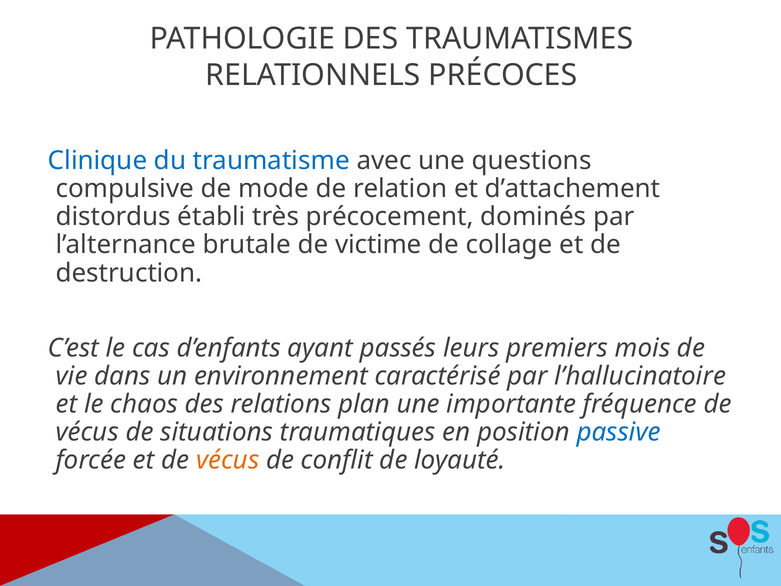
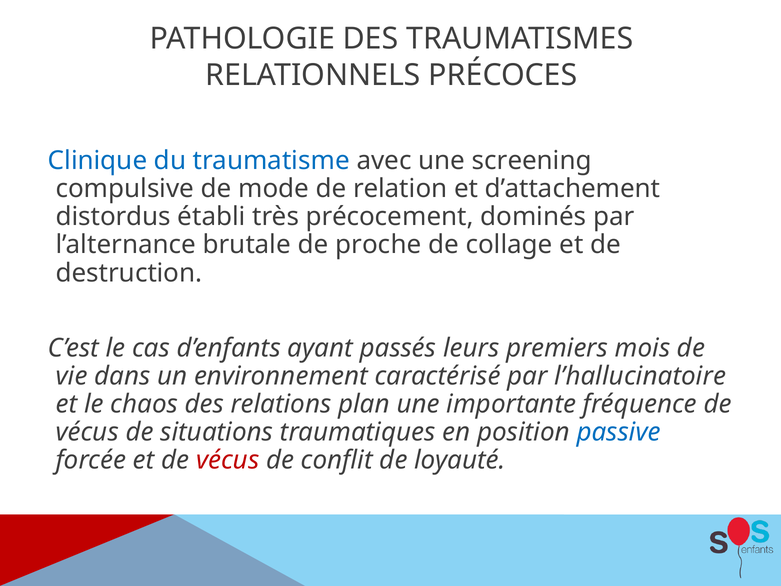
questions: questions -> screening (532, 160)
victime: victime -> proche (378, 245)
vécus colour: orange -> red (228, 460)
